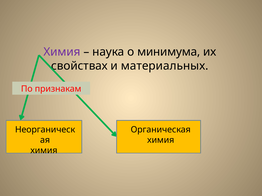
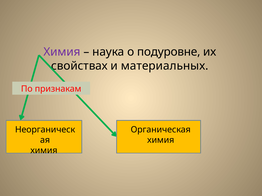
минимума: минимума -> подуровне (169, 52)
